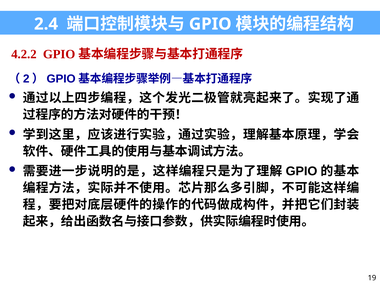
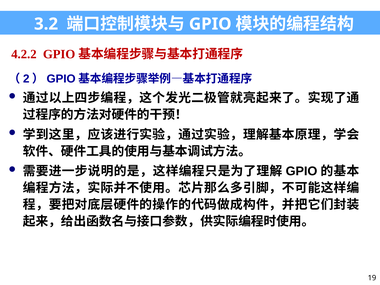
2.4: 2.4 -> 3.2 (46, 24)
